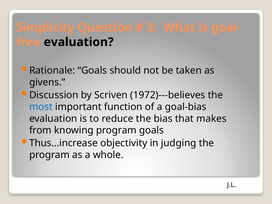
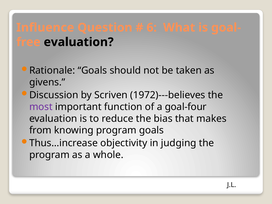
Simplicity: Simplicity -> Influence (45, 28)
3: 3 -> 6 (152, 28)
most colour: blue -> purple (41, 107)
goal-bias: goal-bias -> goal-four (186, 107)
